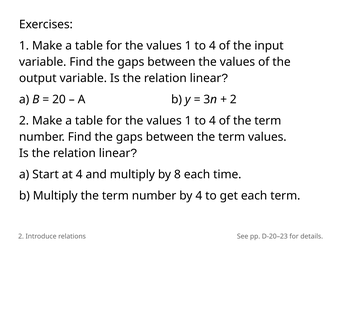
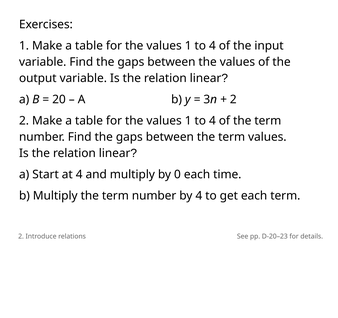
8: 8 -> 0 (177, 174)
